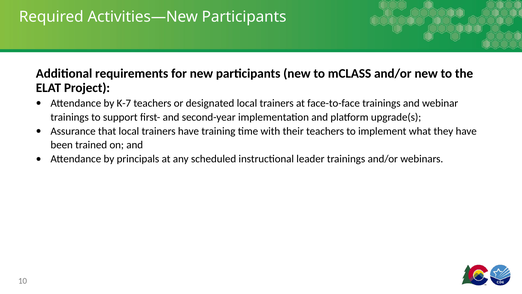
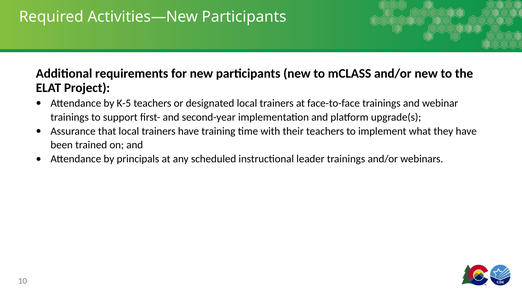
K-7: K-7 -> K-5 (124, 103)
